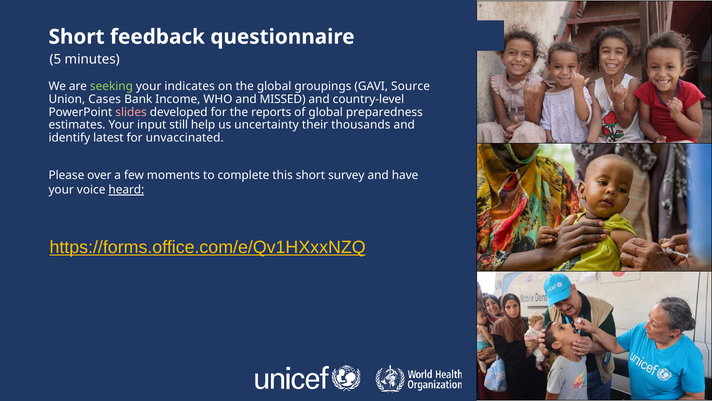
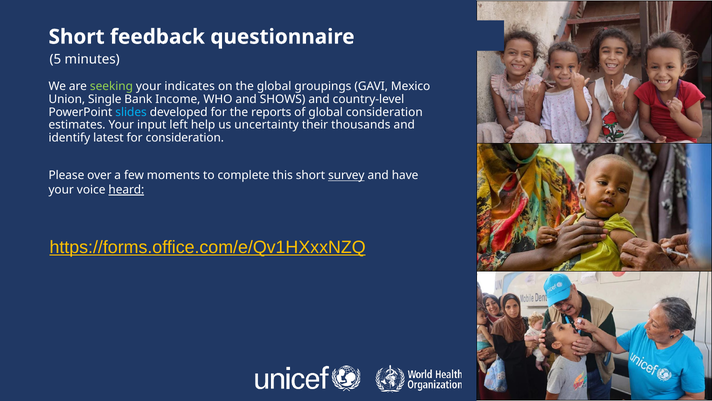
Source: Source -> Mexico (411, 86)
Cases: Cases -> Single (105, 99)
MISSED: MISSED -> SHOWS (283, 99)
slides colour: pink -> light blue (131, 112)
global preparedness: preparedness -> consideration (384, 112)
still: still -> left (179, 125)
for unvaccinated: unvaccinated -> consideration (185, 138)
survey underline: none -> present (346, 175)
